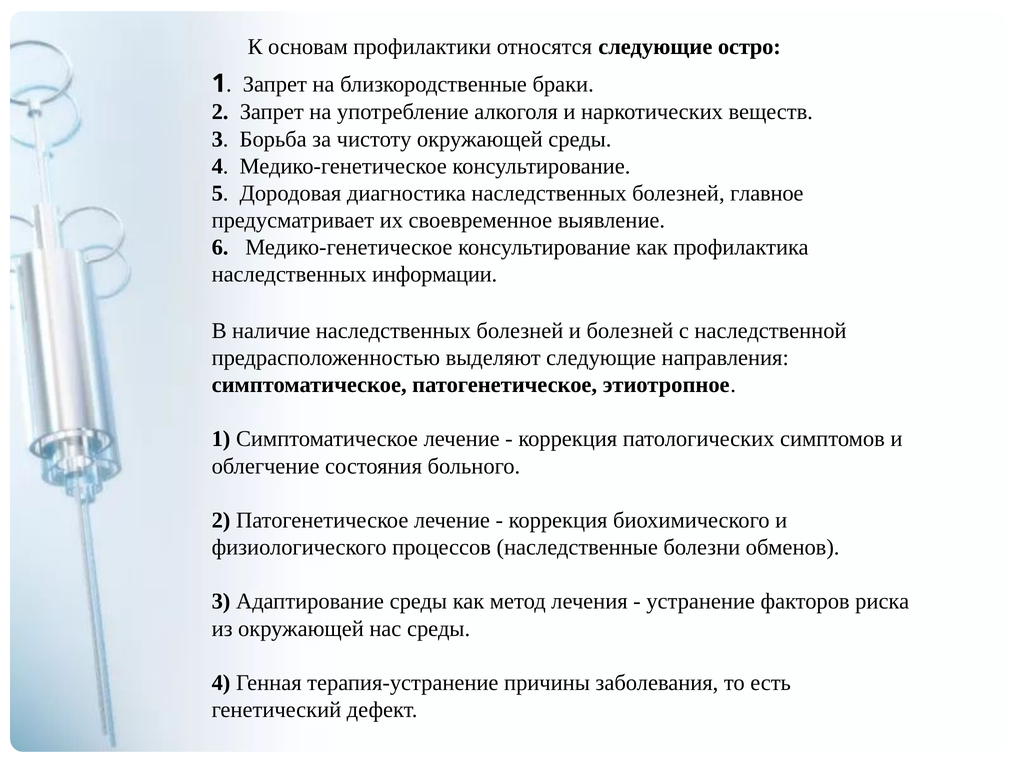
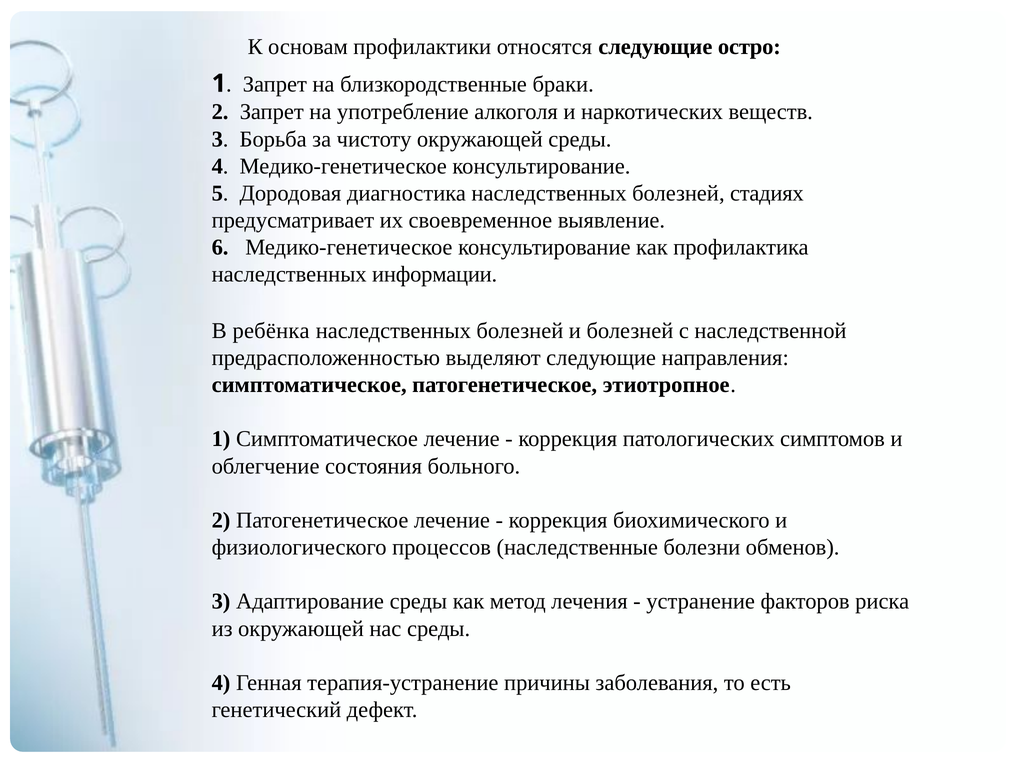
главное: главное -> стадиях (767, 193)
наличие: наличие -> ребёнка (271, 331)
